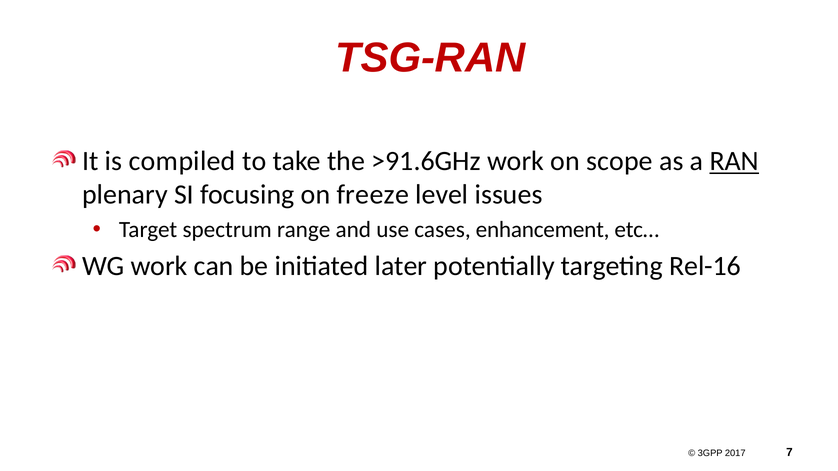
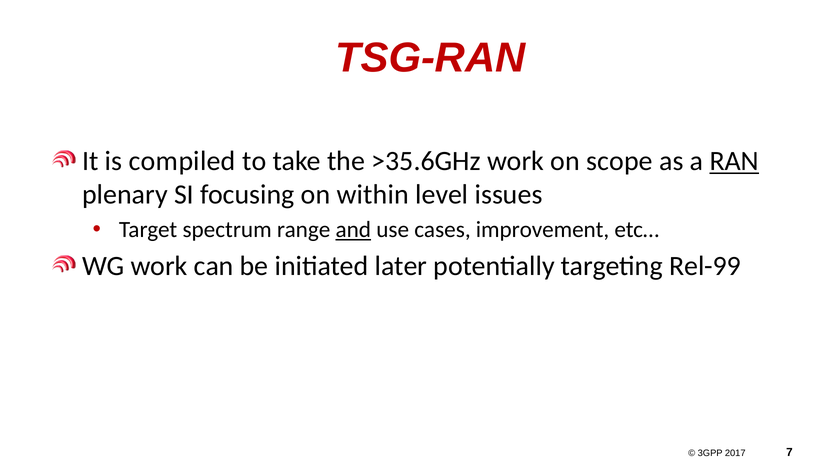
>91.6GHz: >91.6GHz -> >35.6GHz (426, 161)
freeze: freeze -> within (373, 195)
and underline: none -> present (353, 230)
enhancement: enhancement -> improvement (543, 230)
Rel-16: Rel-16 -> Rel-99 (705, 266)
